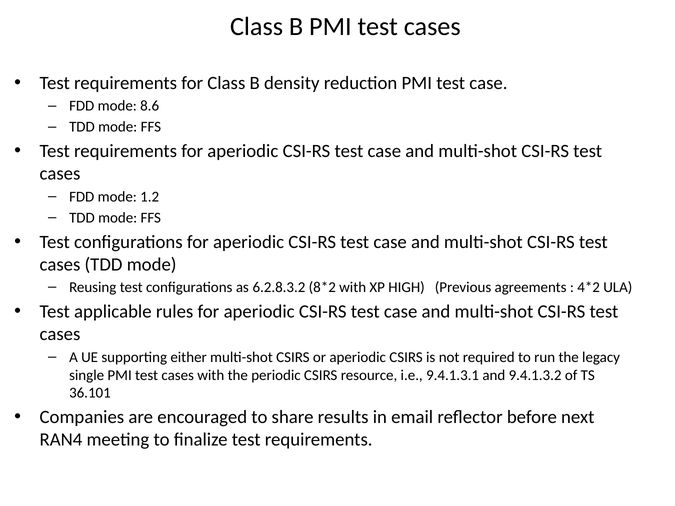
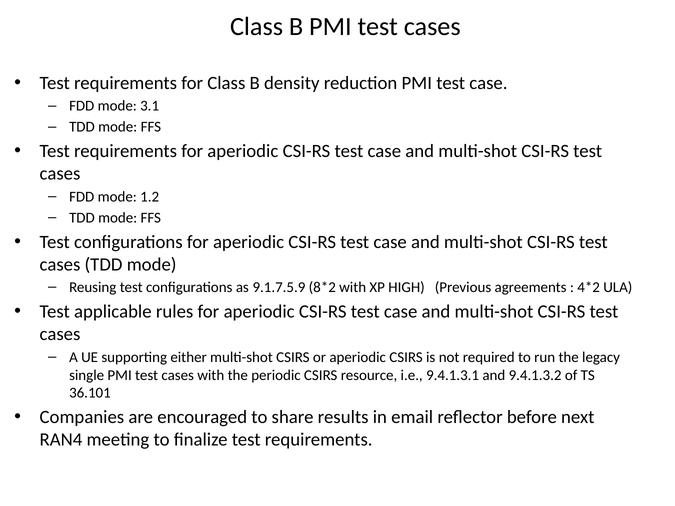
8.6: 8.6 -> 3.1 (150, 106)
6.2.8.3.2: 6.2.8.3.2 -> 9.1.7.5.9 (279, 288)
